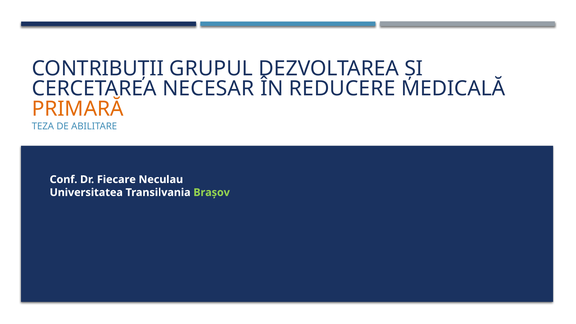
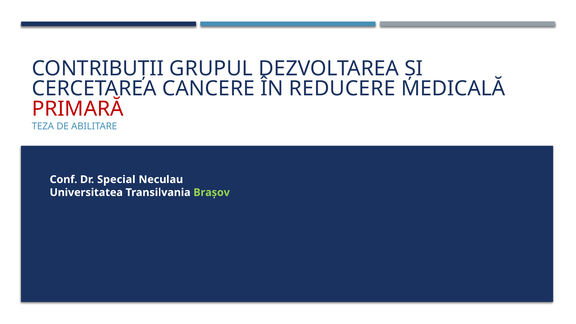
NECESAR: NECESAR -> CANCERE (208, 89)
PRIMARĂ colour: orange -> red (78, 109)
Fiecare: Fiecare -> Special (116, 179)
